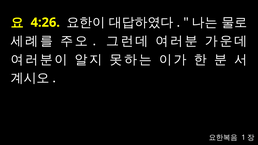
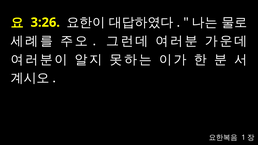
4:26: 4:26 -> 3:26 (45, 22)
